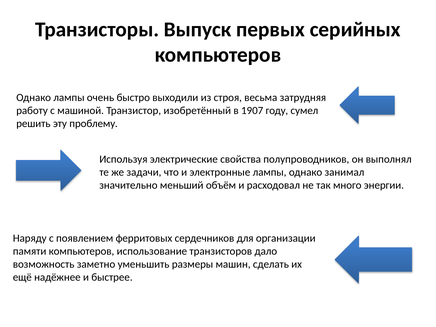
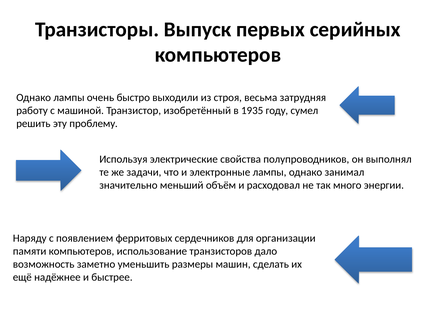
1907: 1907 -> 1935 (252, 110)
